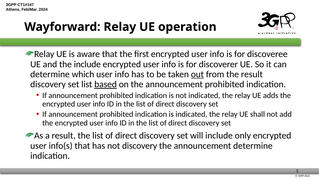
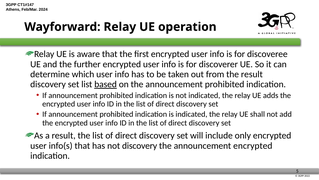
the include: include -> further (87, 64)
out underline: present -> none (197, 74)
announcement determine: determine -> encrypted (253, 145)
